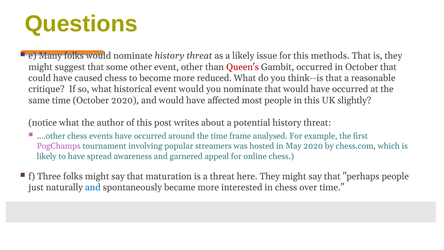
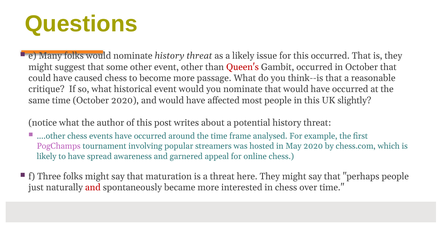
this methods: methods -> occurred (330, 56)
reduced: reduced -> passage (214, 78)
and colour: blue -> red (93, 187)
